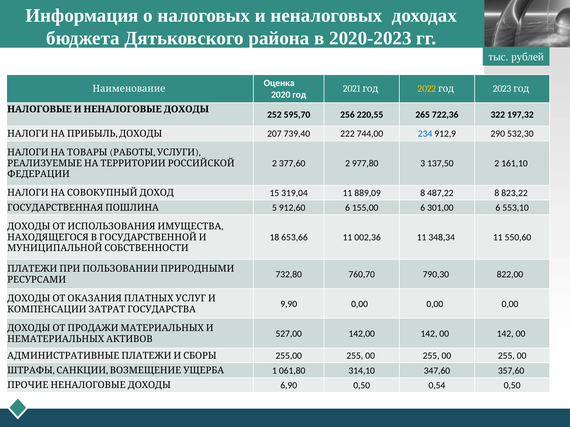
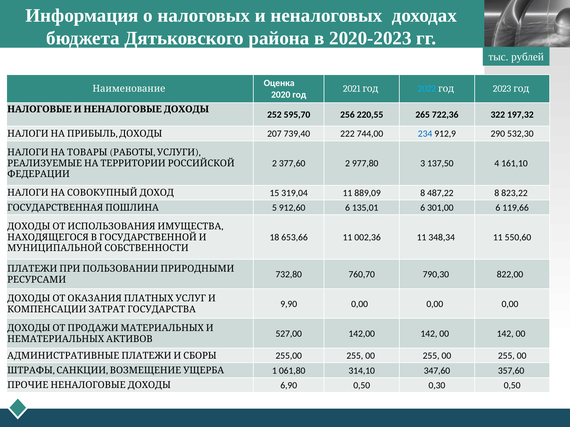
2022 colour: yellow -> light blue (427, 89)
137,50 2: 2 -> 4 (497, 164)
155,00: 155,00 -> 135,01 (365, 208)
553,10: 553,10 -> 119,66 (516, 208)
0,54: 0,54 -> 0,30 (437, 386)
